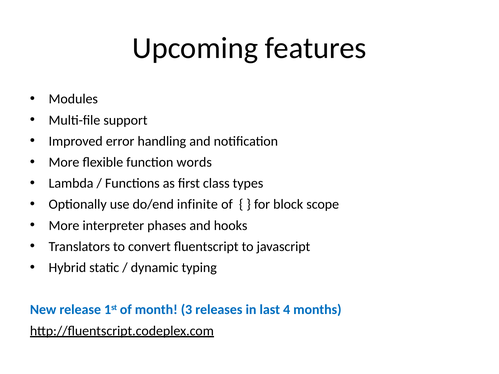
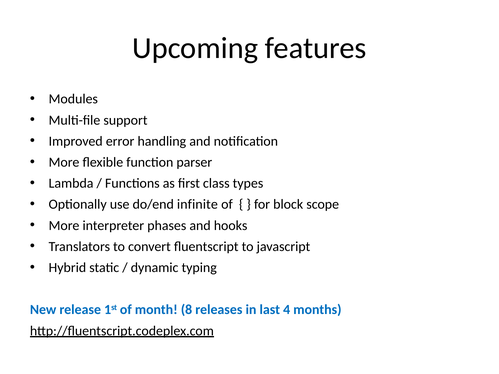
words: words -> parser (194, 162)
3: 3 -> 8 (187, 310)
